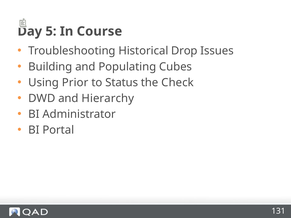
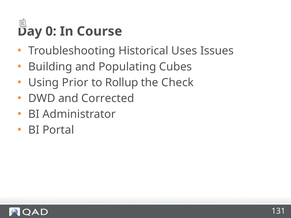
5: 5 -> 0 (51, 31)
Drop: Drop -> Uses (184, 51)
Status: Status -> Rollup (122, 83)
Hierarchy: Hierarchy -> Corrected (108, 98)
